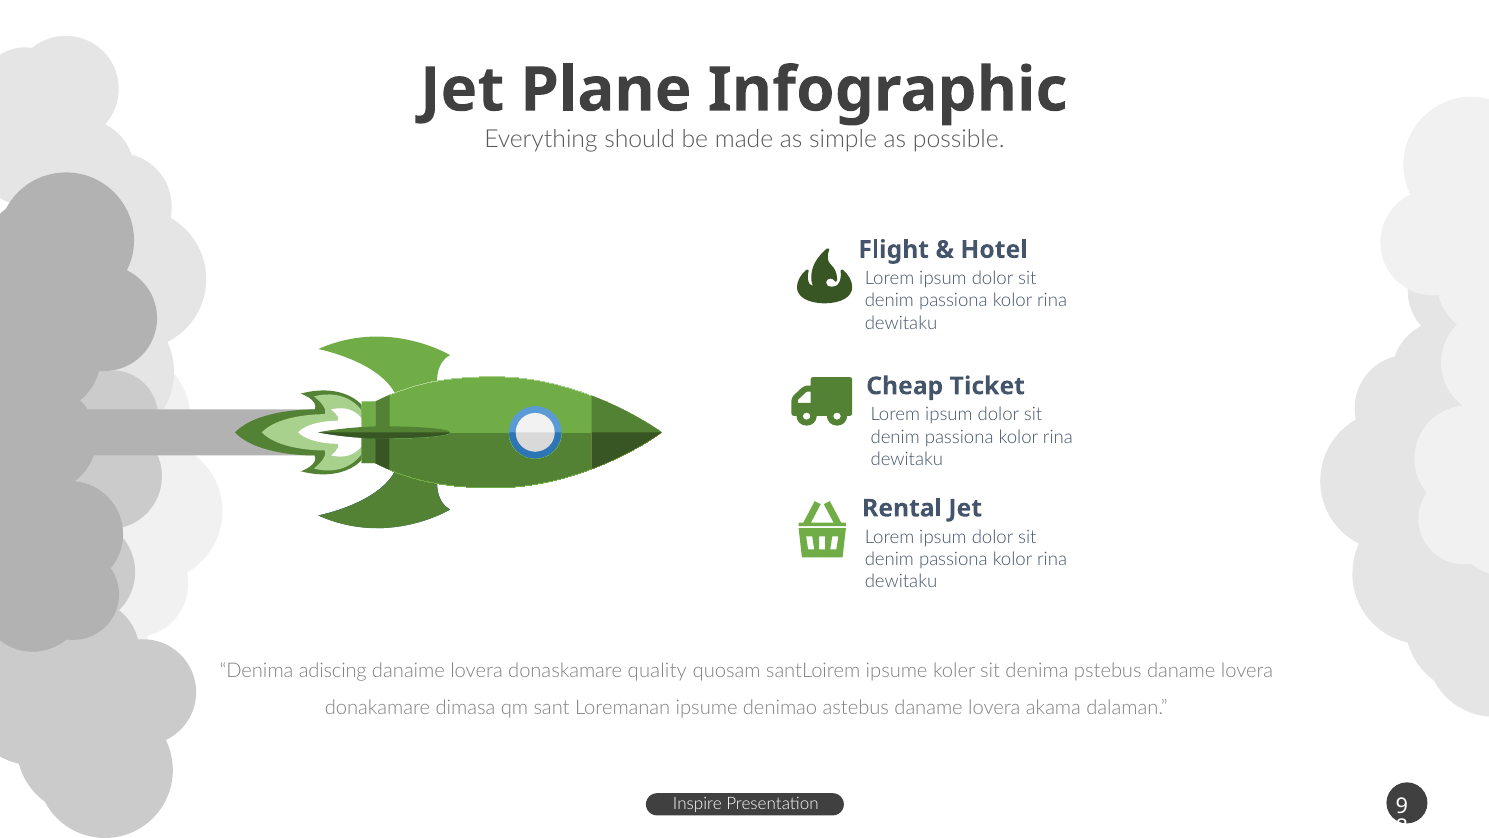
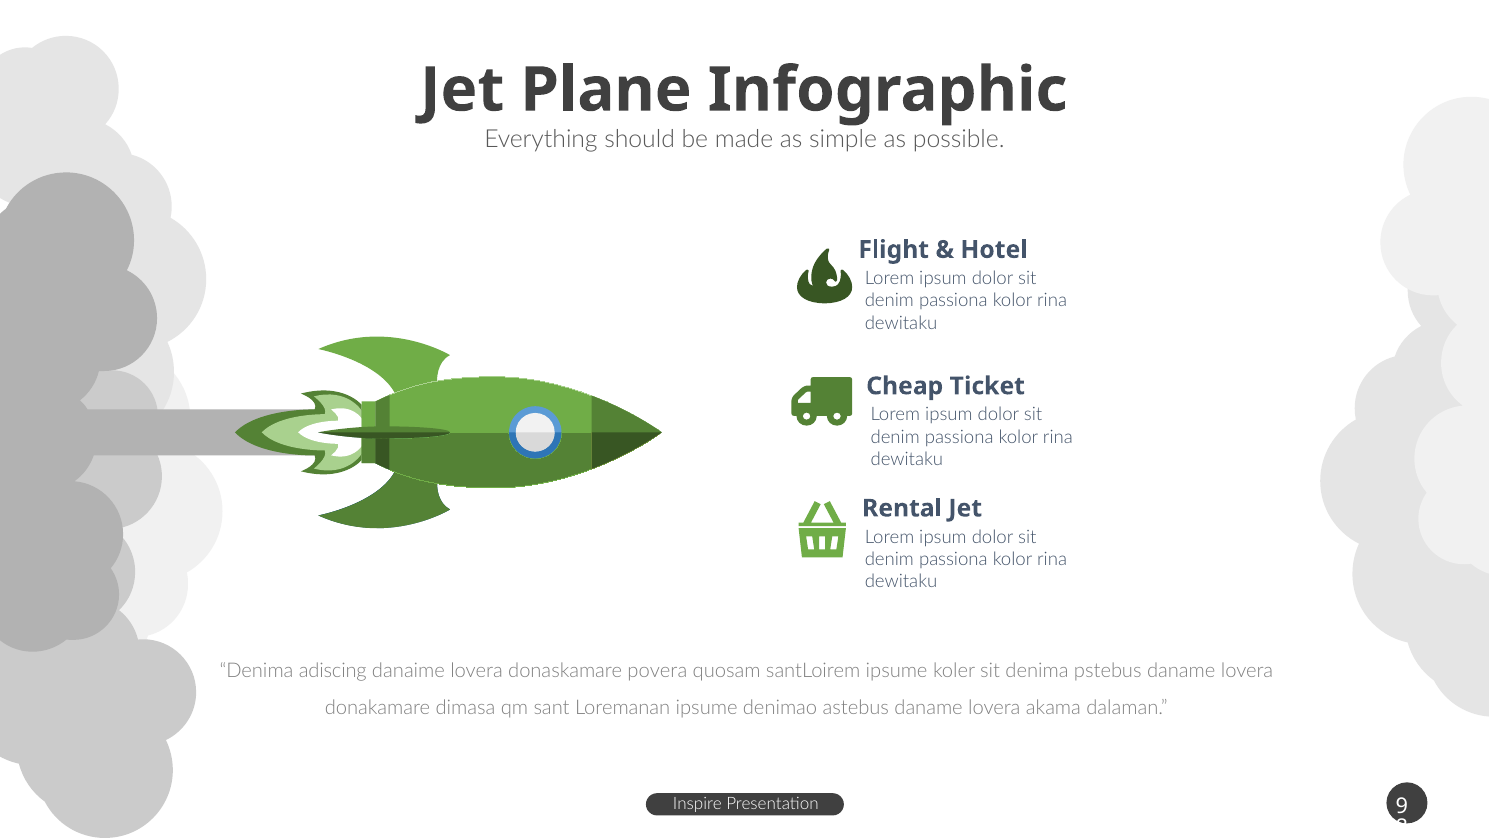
quality: quality -> povera (657, 671)
